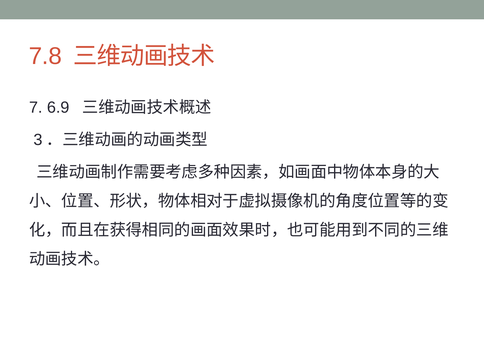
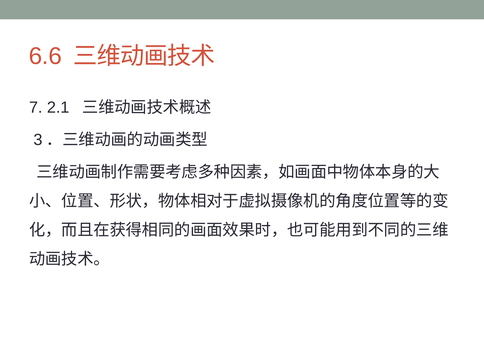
7.8: 7.8 -> 6.6 (45, 56)
6.9: 6.9 -> 2.1 (58, 108)
